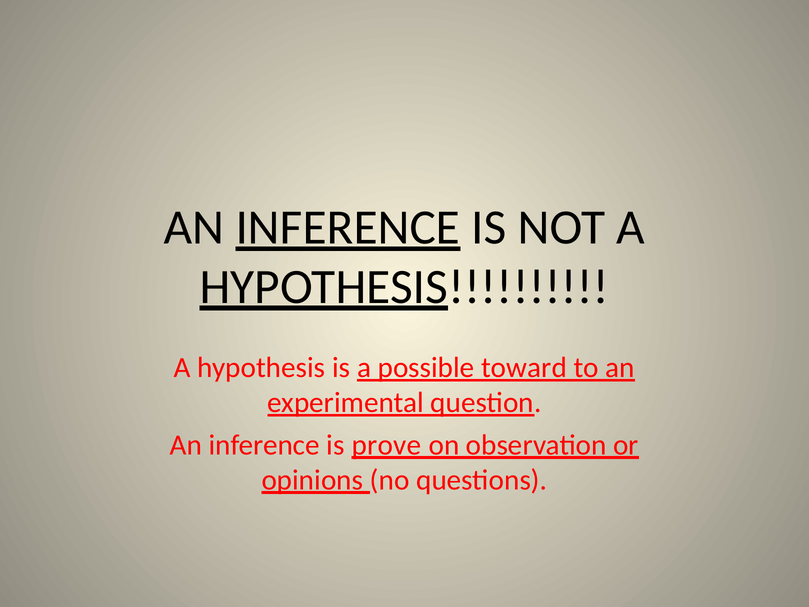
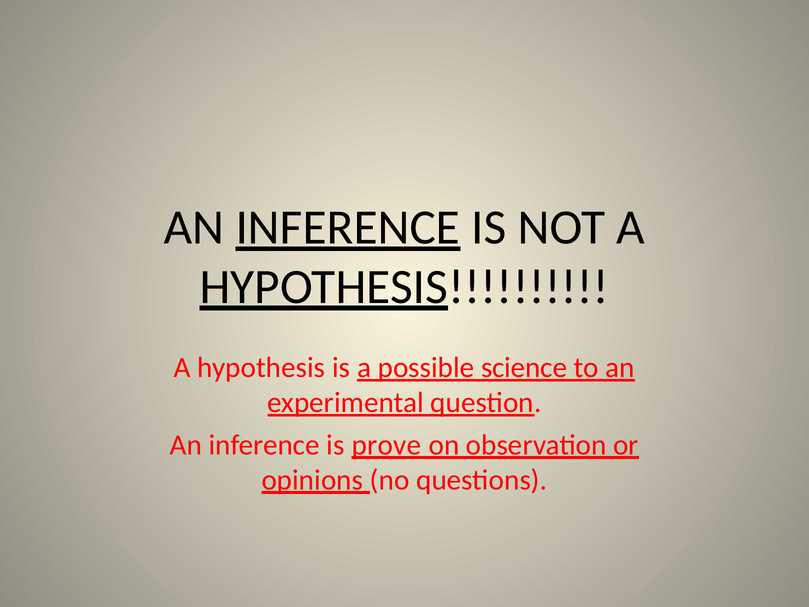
toward: toward -> science (524, 367)
